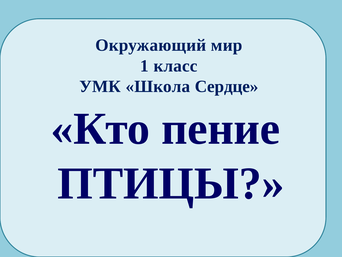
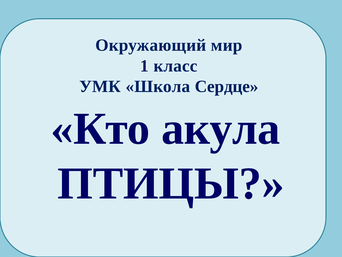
пение: пение -> акула (221, 128)
